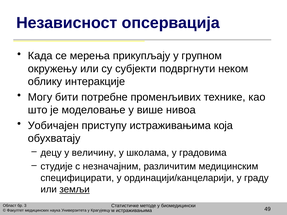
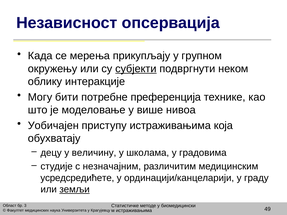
субјекти underline: none -> present (136, 69)
променљивих: променљивих -> преференција (166, 97)
специфицирати: специфицирати -> усредсредићете (77, 178)
